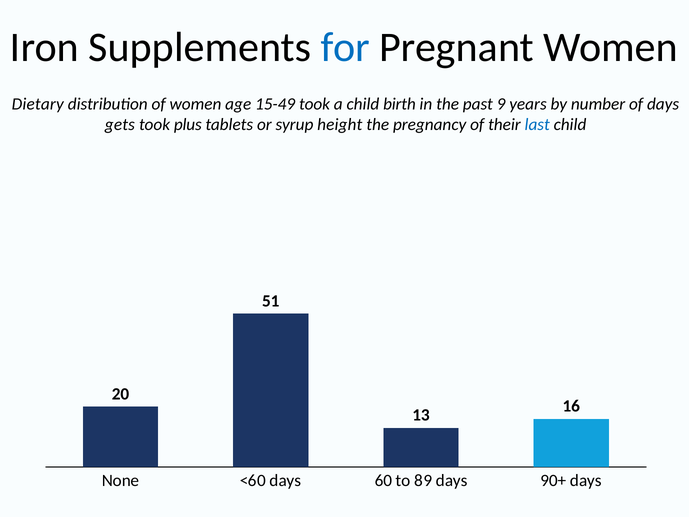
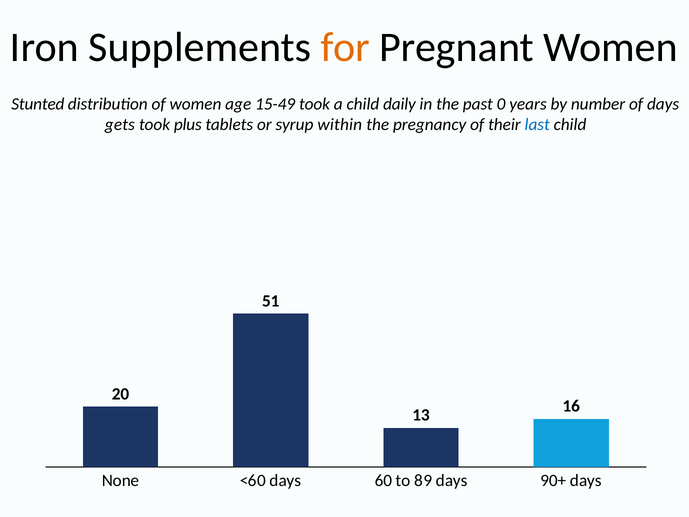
for colour: blue -> orange (345, 47)
Dietary: Dietary -> Stunted (38, 104)
birth: birth -> daily (399, 104)
9: 9 -> 0 (501, 104)
height: height -> within (340, 125)
